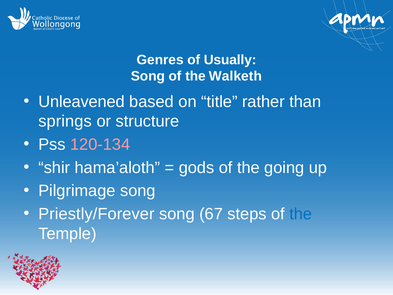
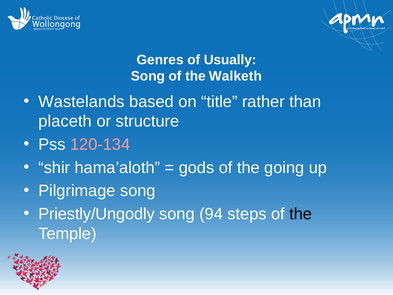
Unleavened: Unleavened -> Wastelands (81, 102)
springs: springs -> placeth (65, 121)
Priestly/Forever: Priestly/Forever -> Priestly/Ungodly (97, 214)
67: 67 -> 94 (211, 214)
the colour: blue -> black (301, 214)
